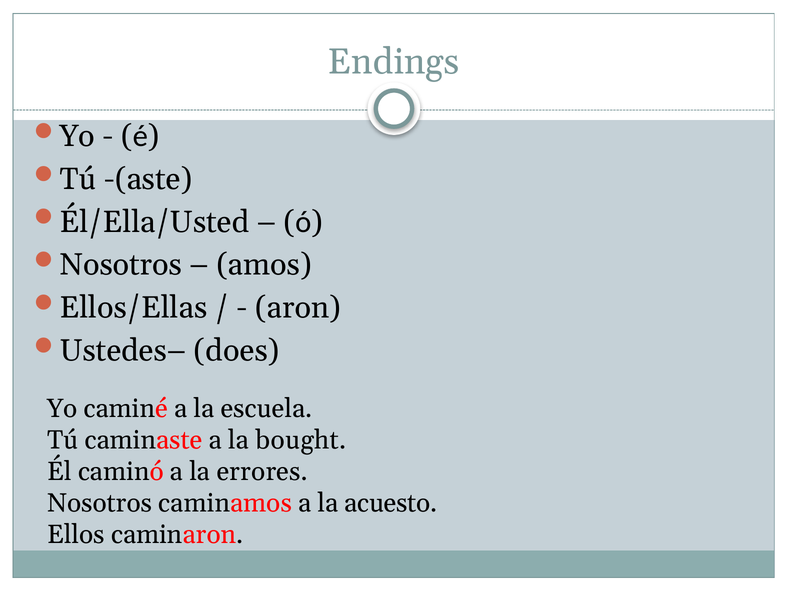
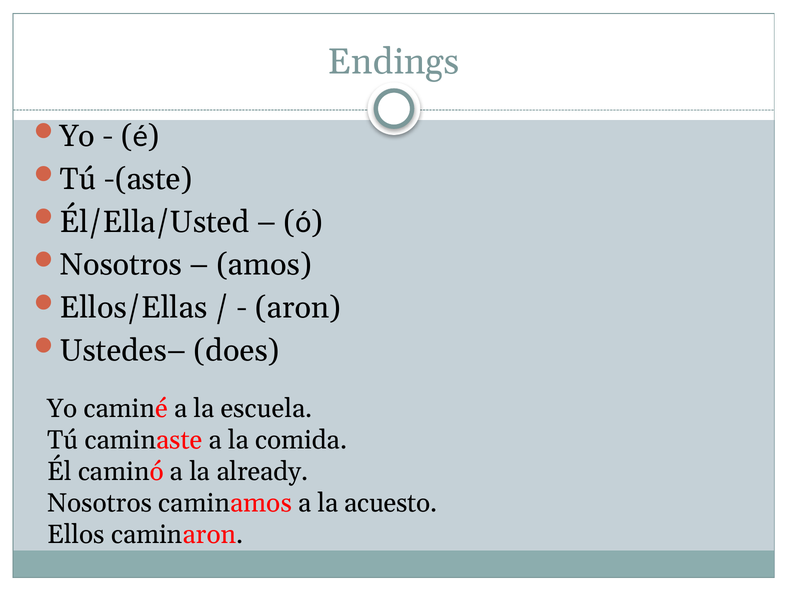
bought: bought -> comida (301, 440)
errores: errores -> already (262, 471)
